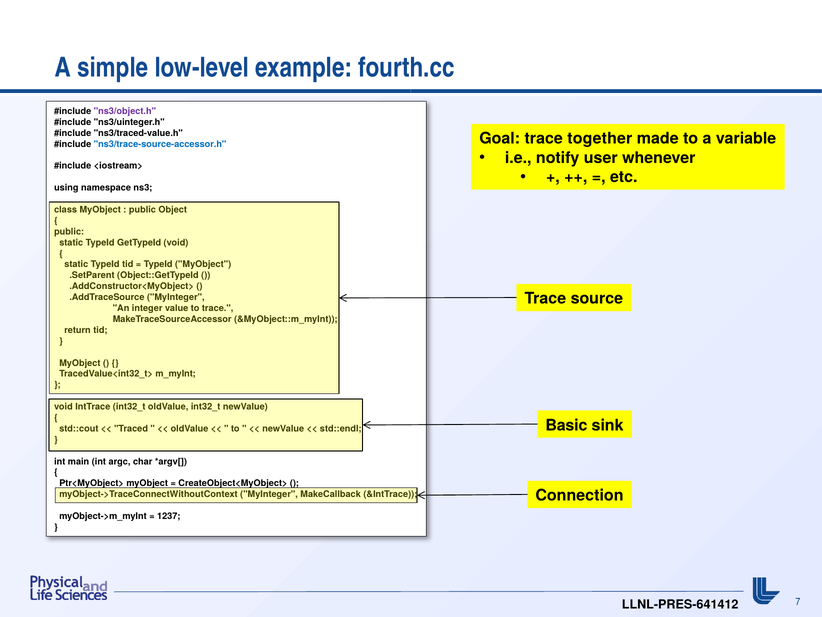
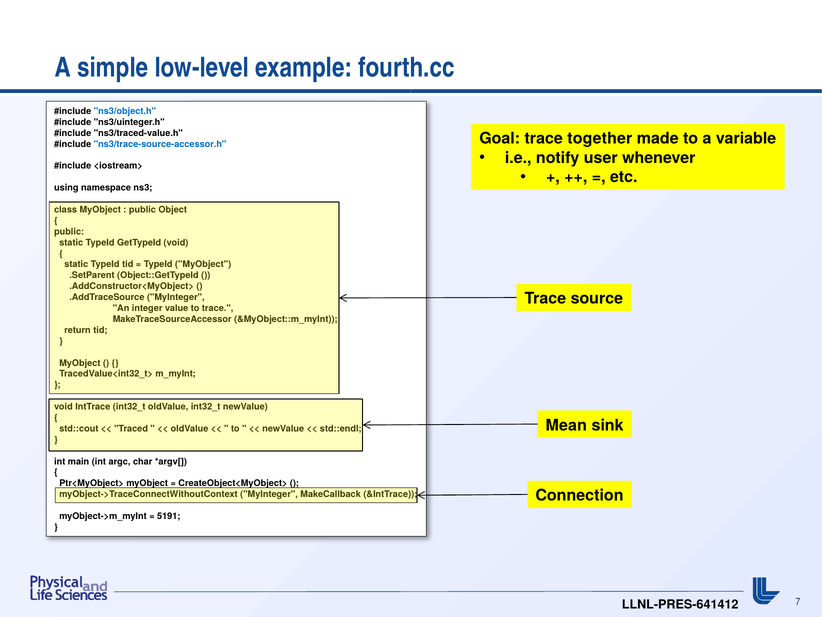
ns3/object.h colour: purple -> blue (125, 111)
Basic: Basic -> Mean (566, 425)
1237: 1237 -> 5191 (169, 516)
